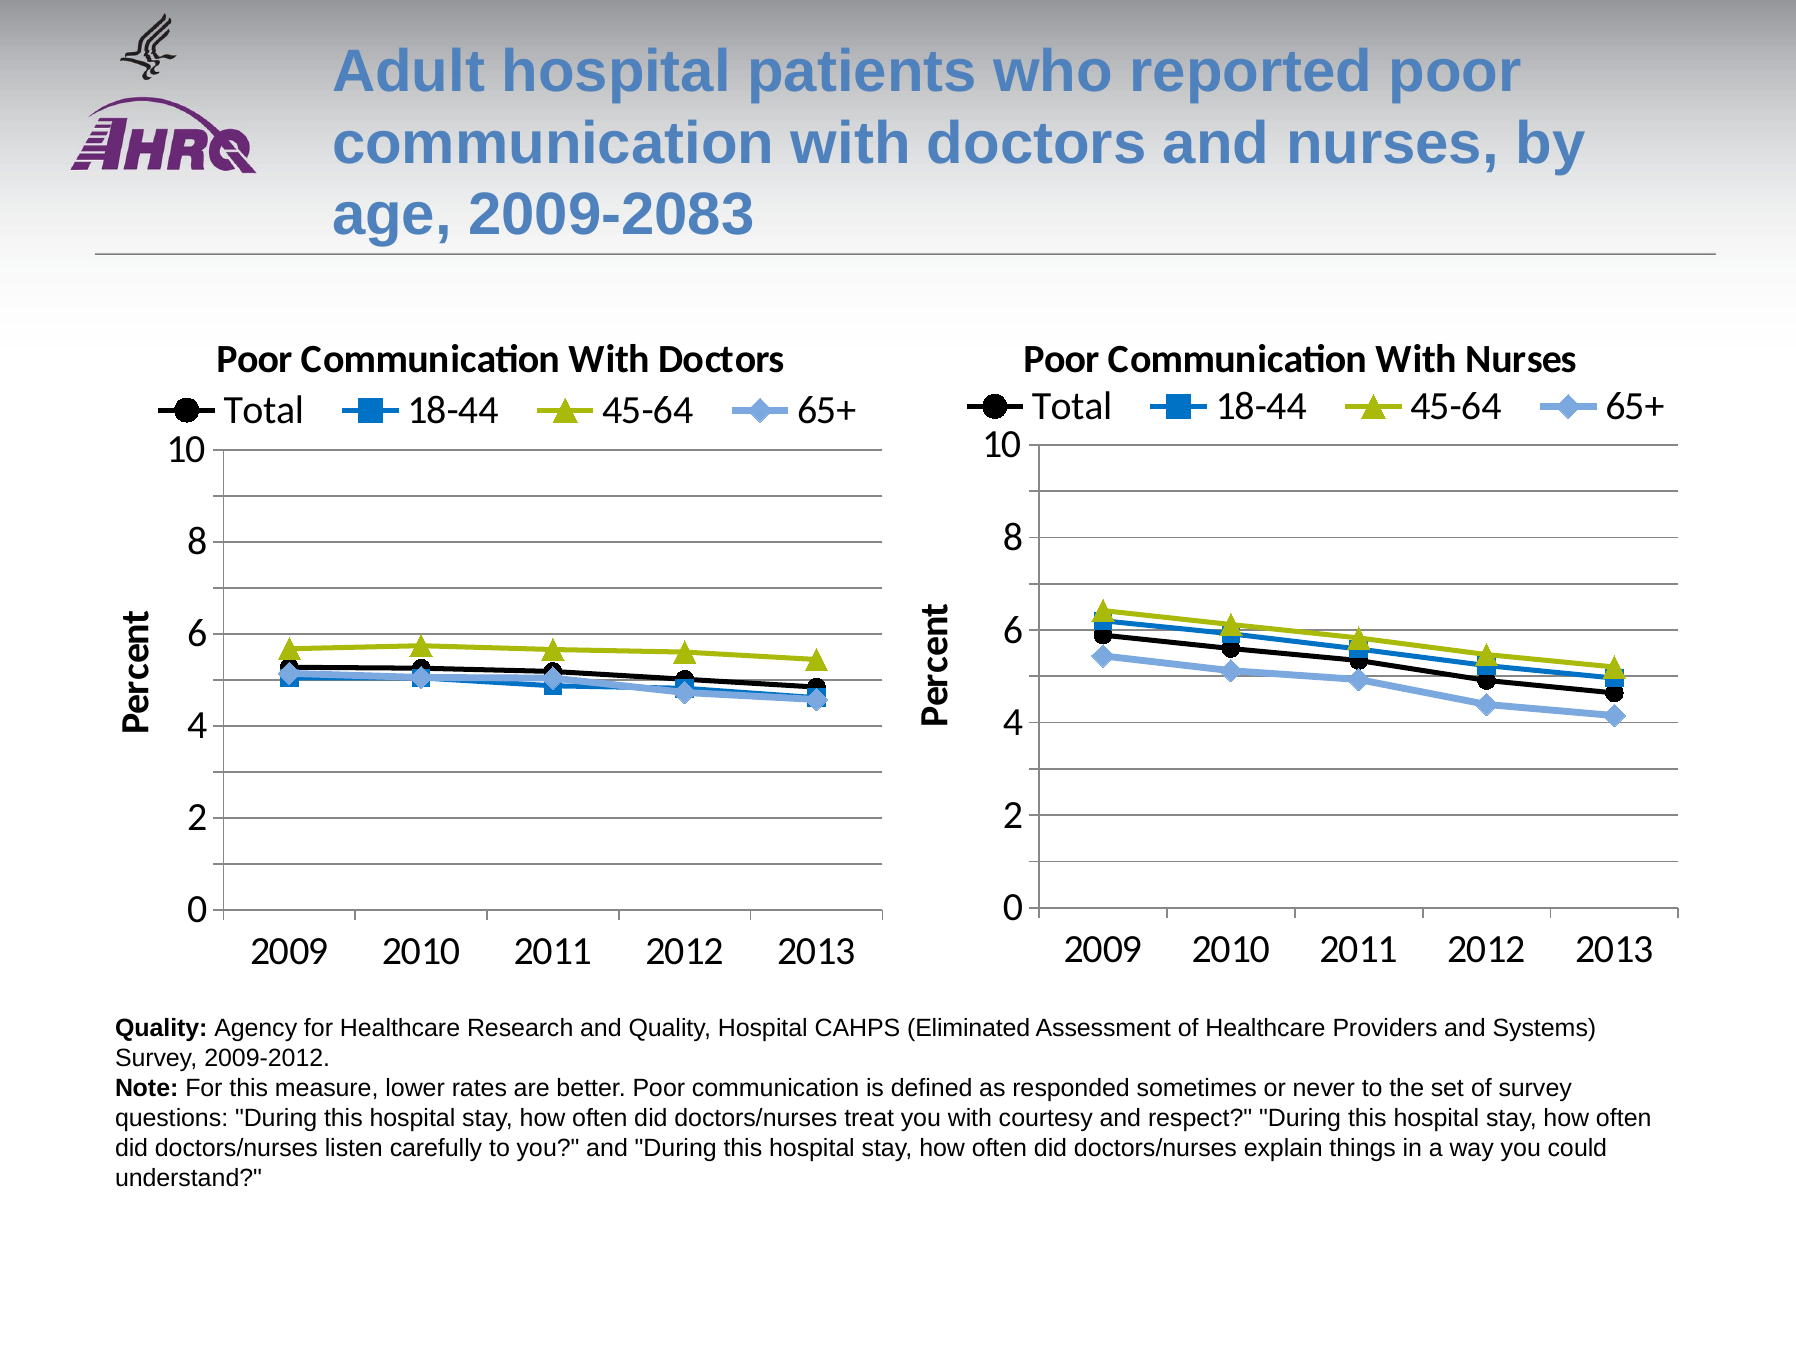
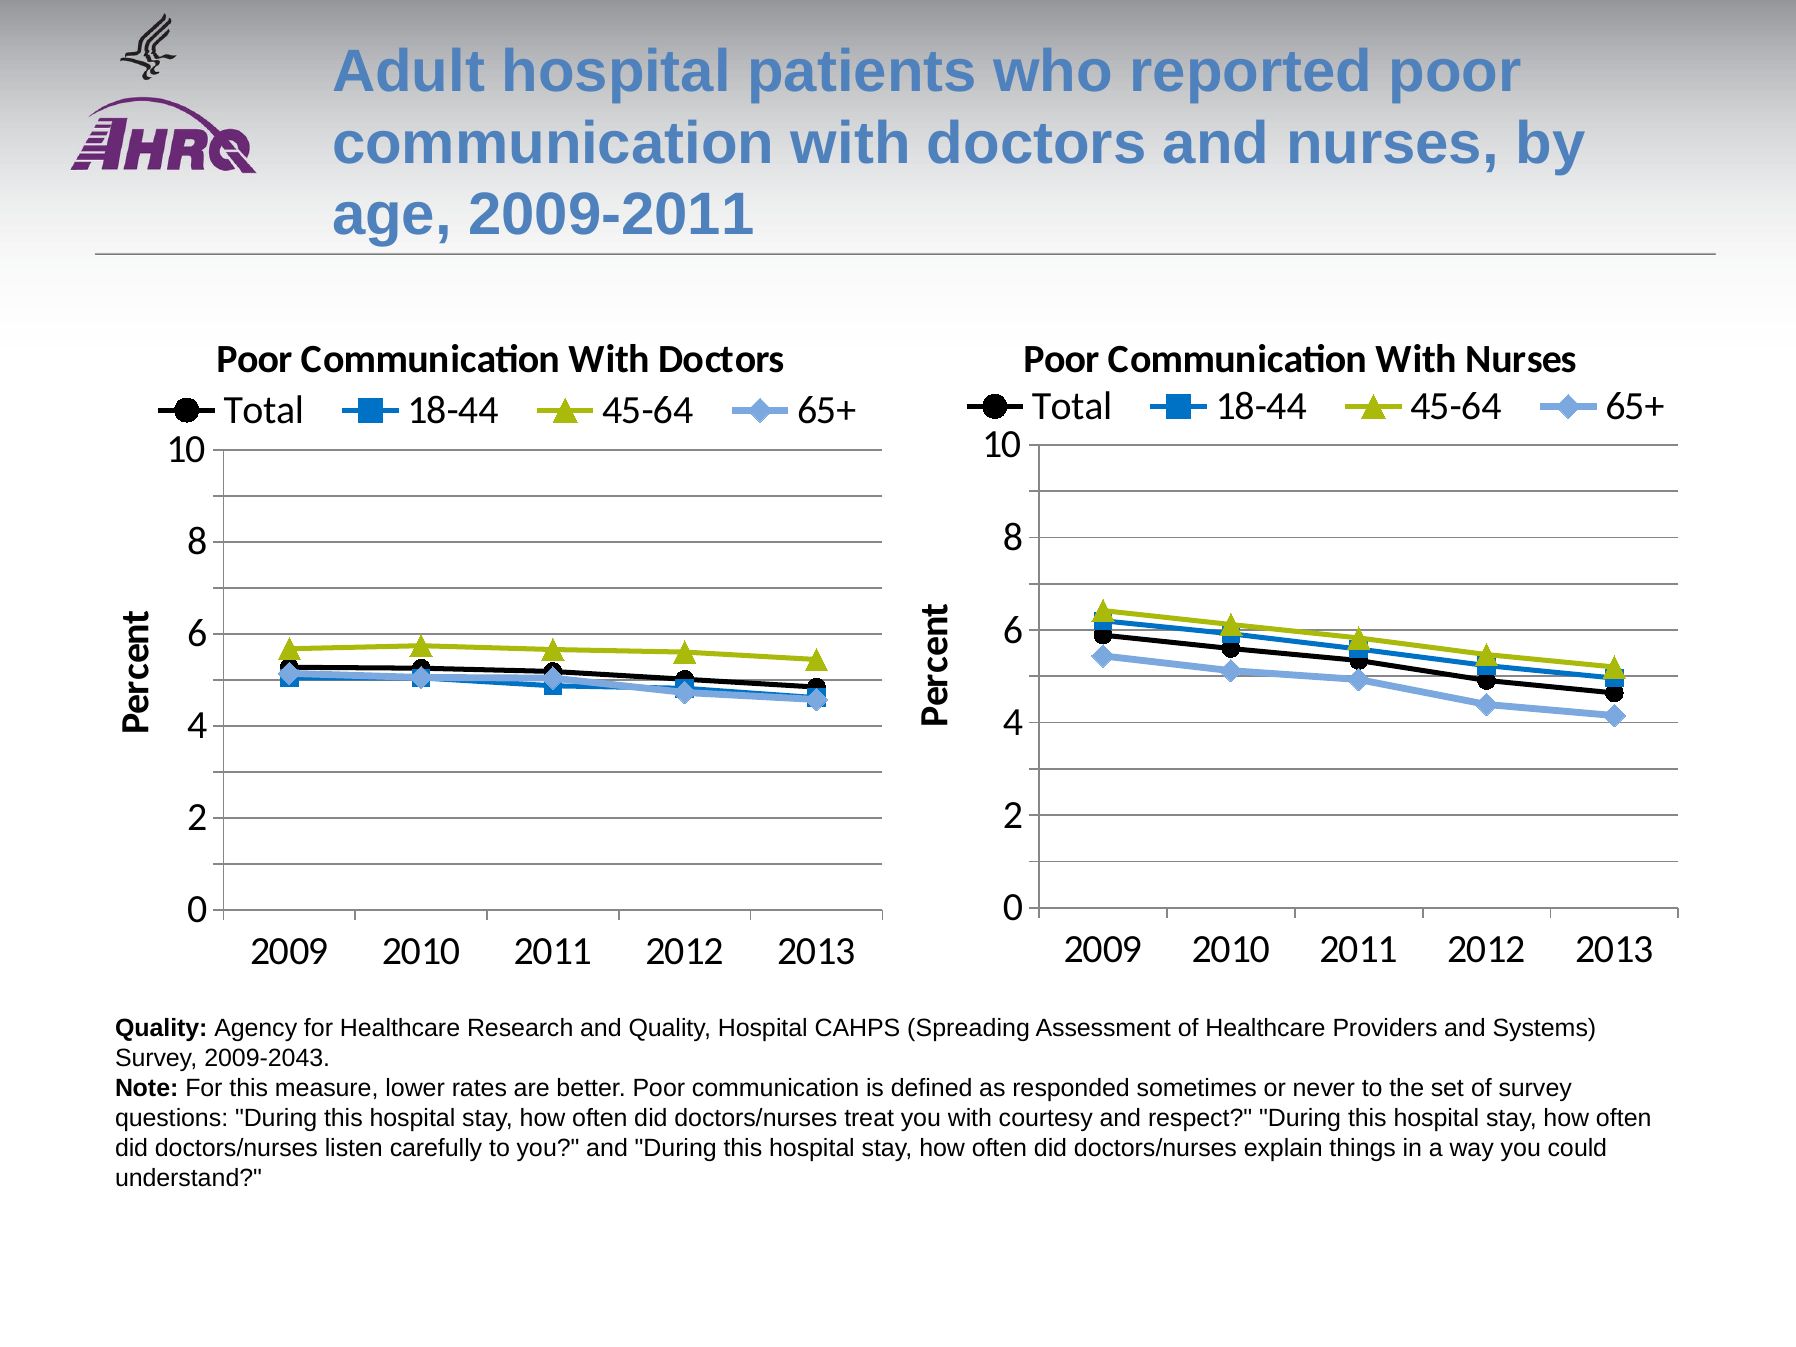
2009-2083: 2009-2083 -> 2009-2011 (611, 215)
Eliminated: Eliminated -> Spreading (969, 1028)
2009-2012: 2009-2012 -> 2009-2043 (267, 1058)
